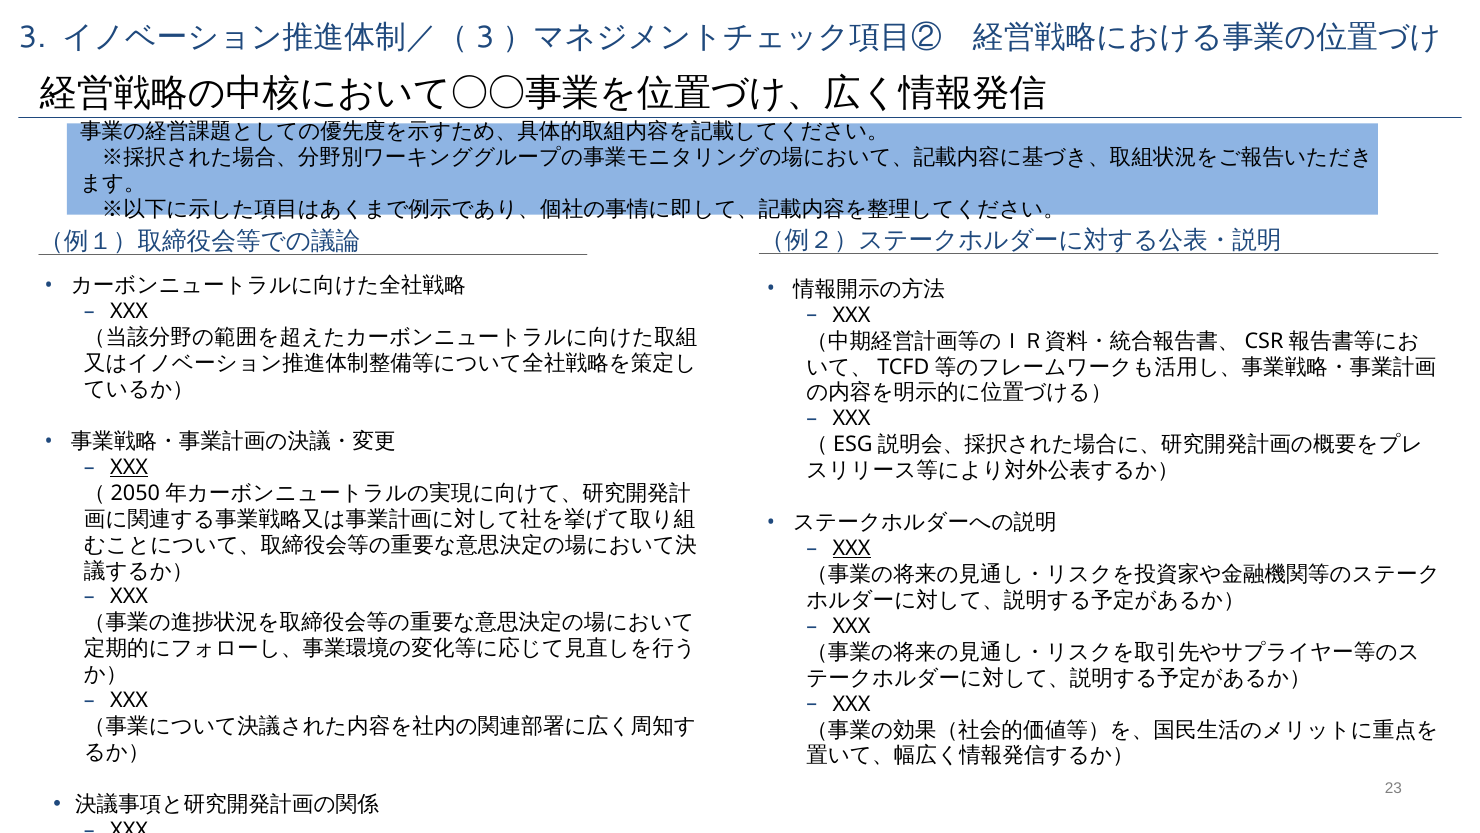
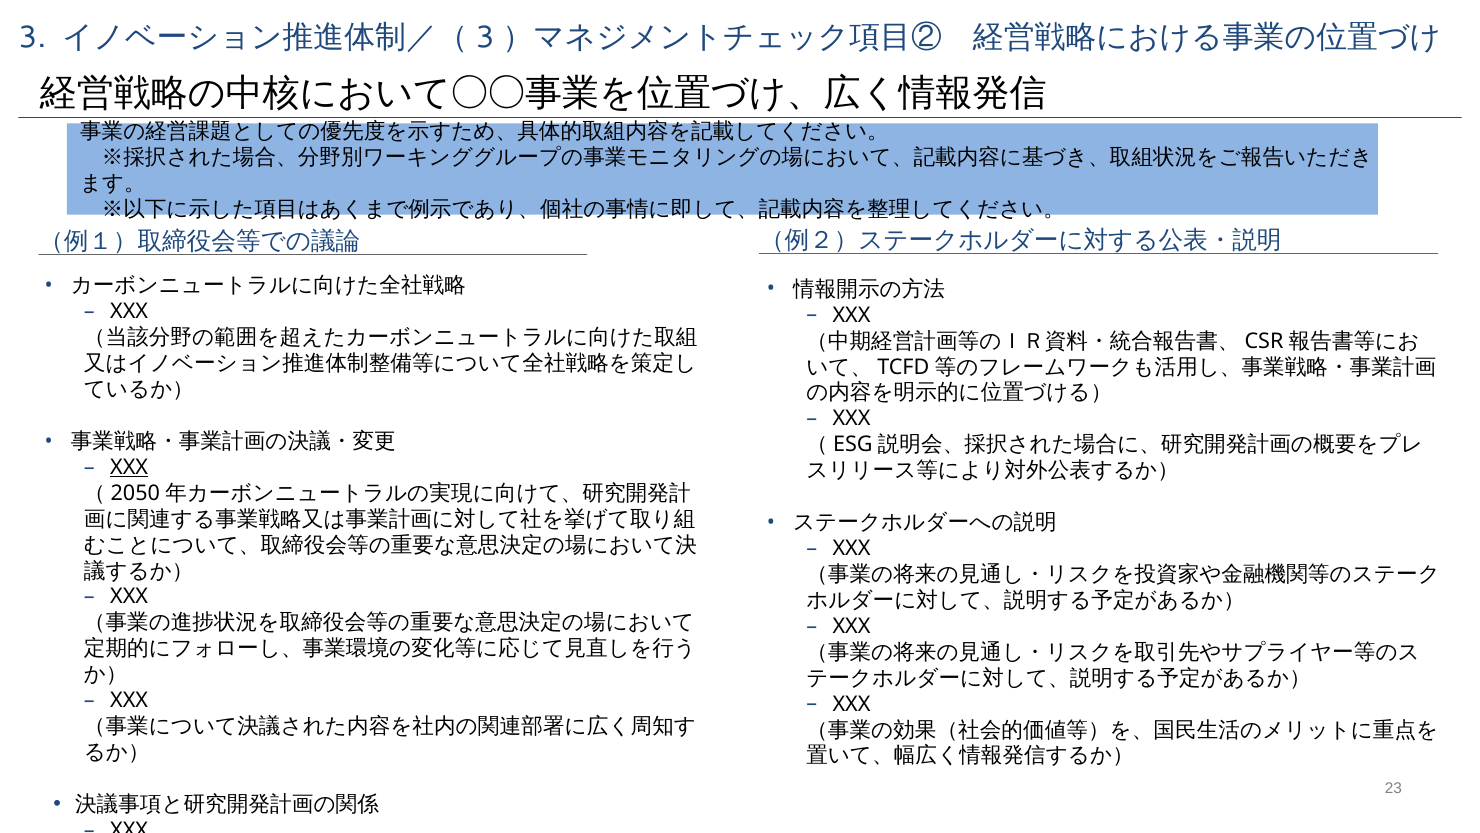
XXX underline: present -> none (852, 548)
